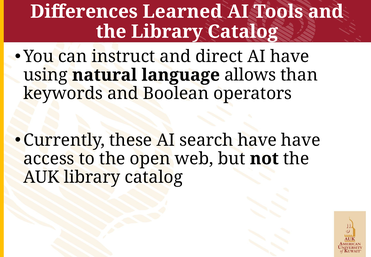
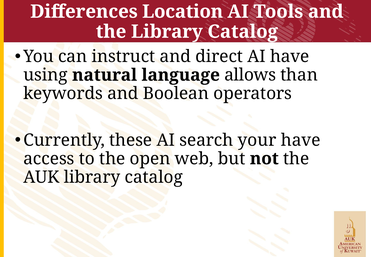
Learned: Learned -> Location (183, 12)
search have: have -> your (257, 140)
